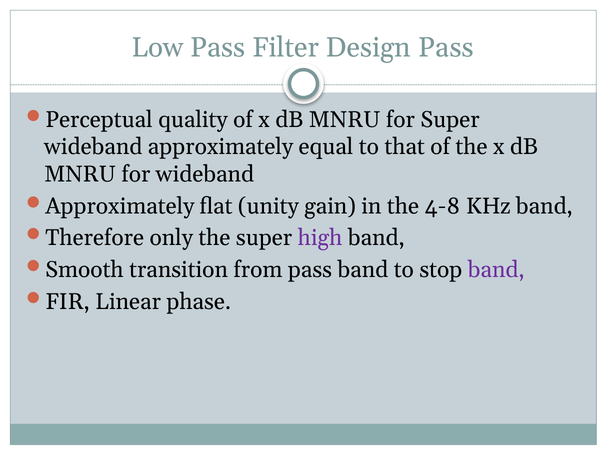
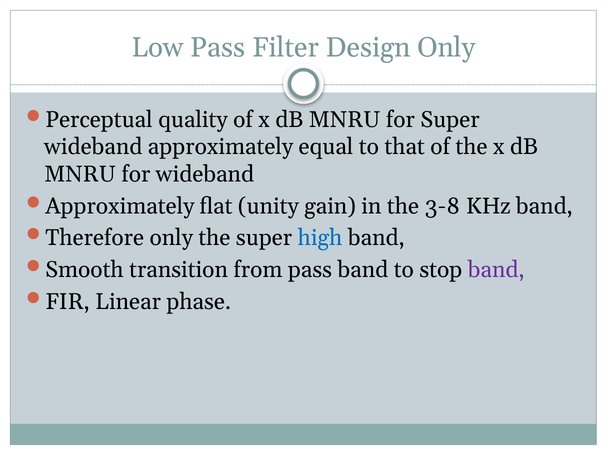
Design Pass: Pass -> Only (446, 48)
4-8: 4-8 -> 3-8 (442, 206)
high colour: purple -> blue (320, 238)
